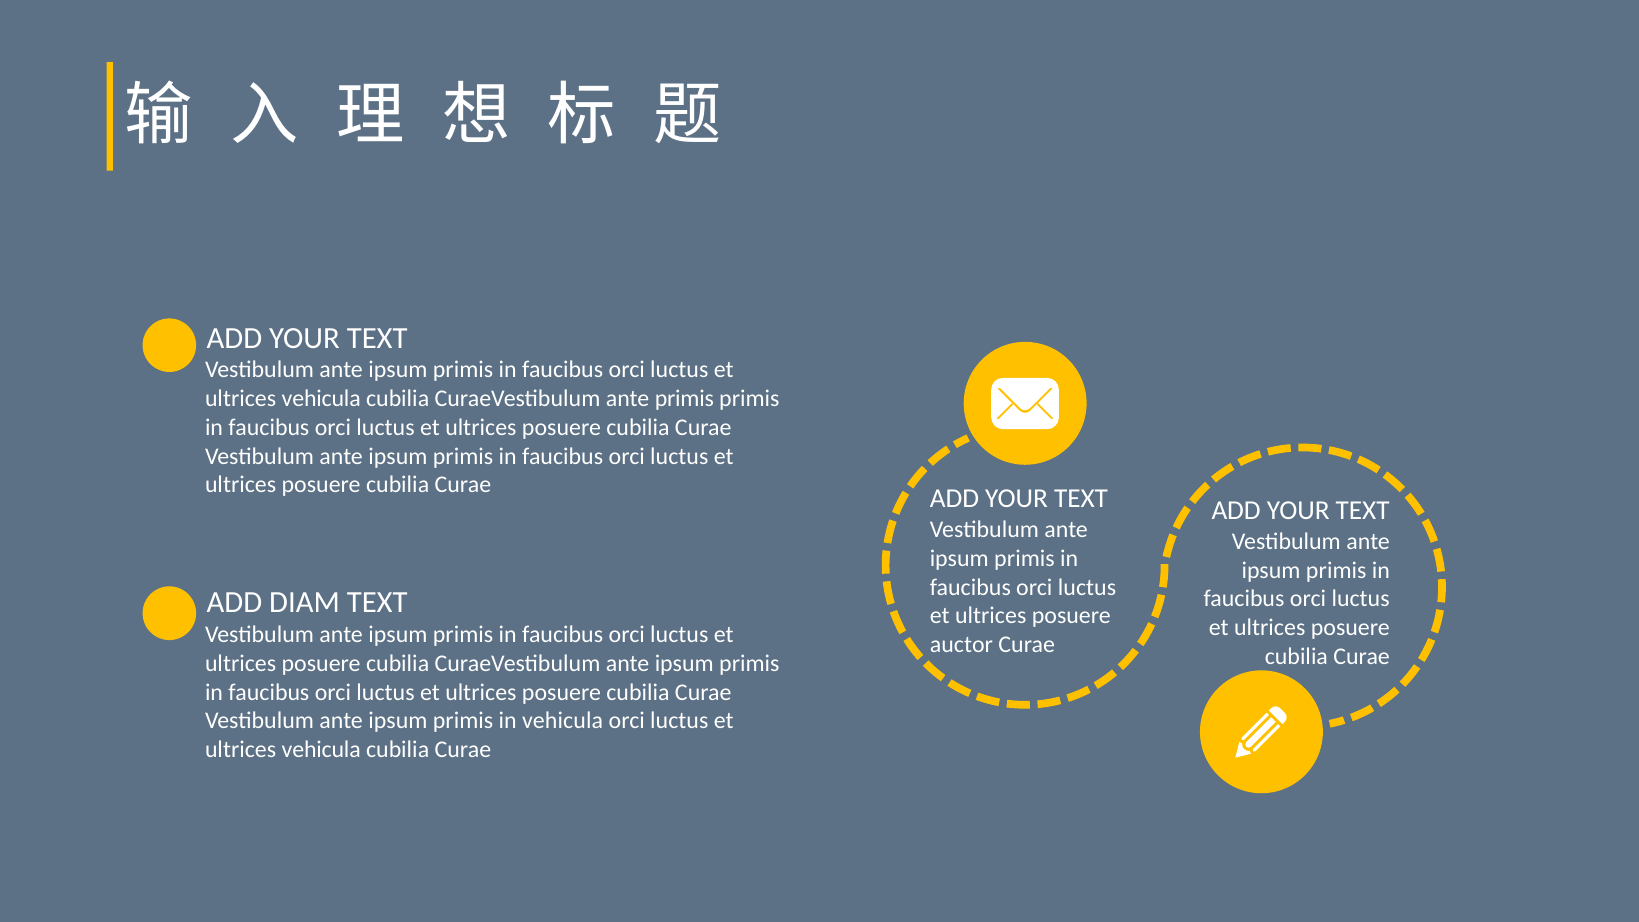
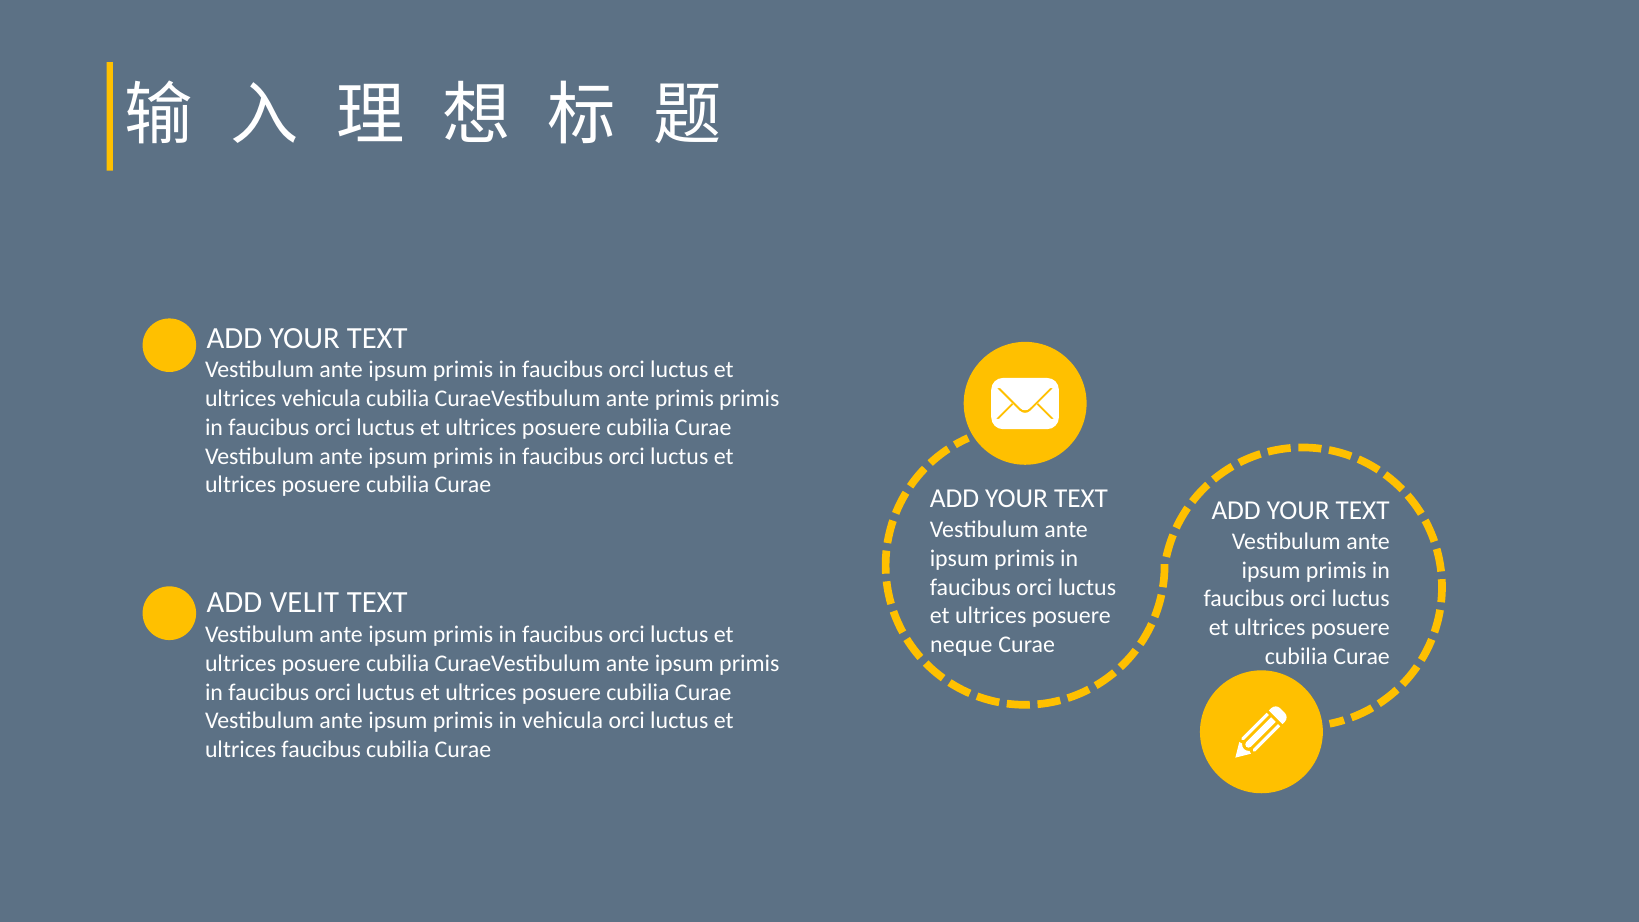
DIAM: DIAM -> VELIT (304, 603)
auctor: auctor -> neque (961, 645)
vehicula: vehicula -> faucibus (321, 749)
